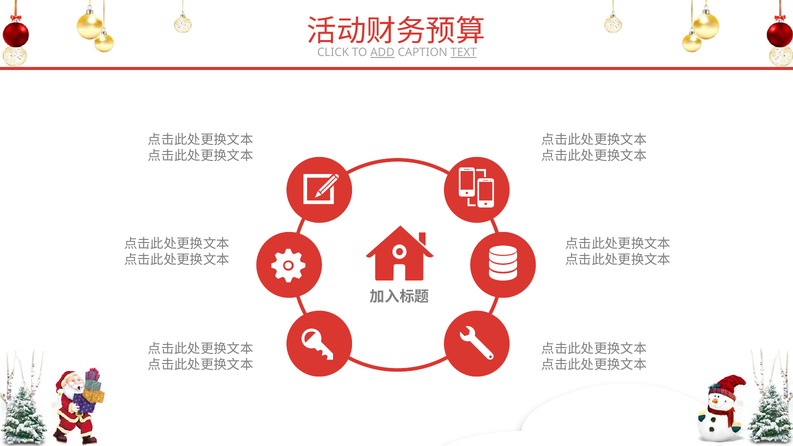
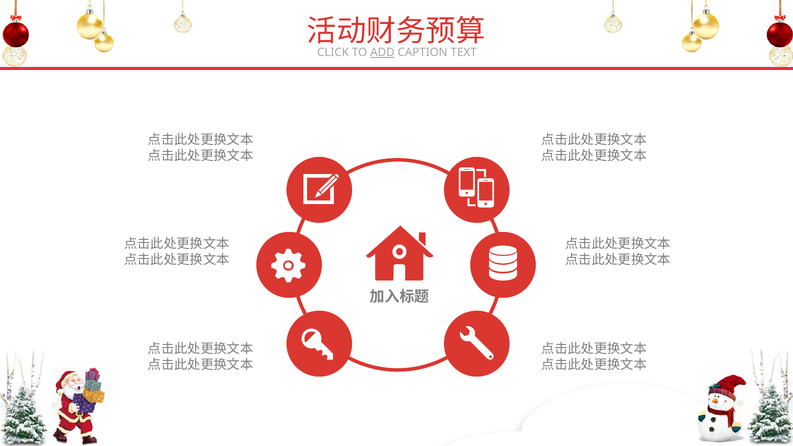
TEXT underline: present -> none (464, 53)
